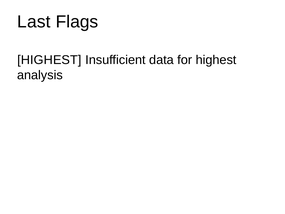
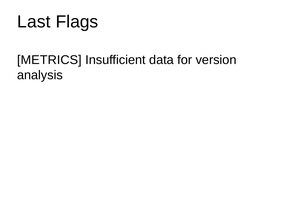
HIGHEST: HIGHEST -> METRICS (49, 60)
for highest: highest -> version (216, 60)
